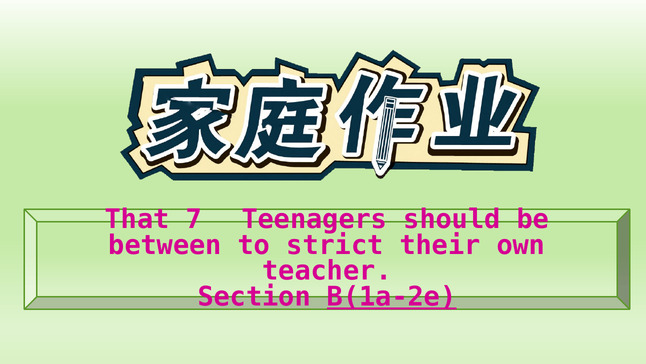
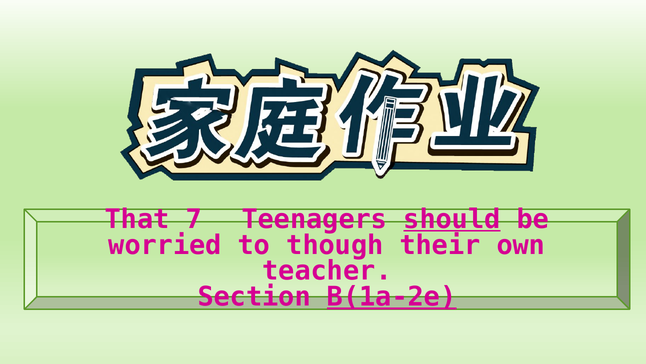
should underline: none -> present (452, 219)
between: between -> worried (165, 245)
strict: strict -> though (335, 245)
